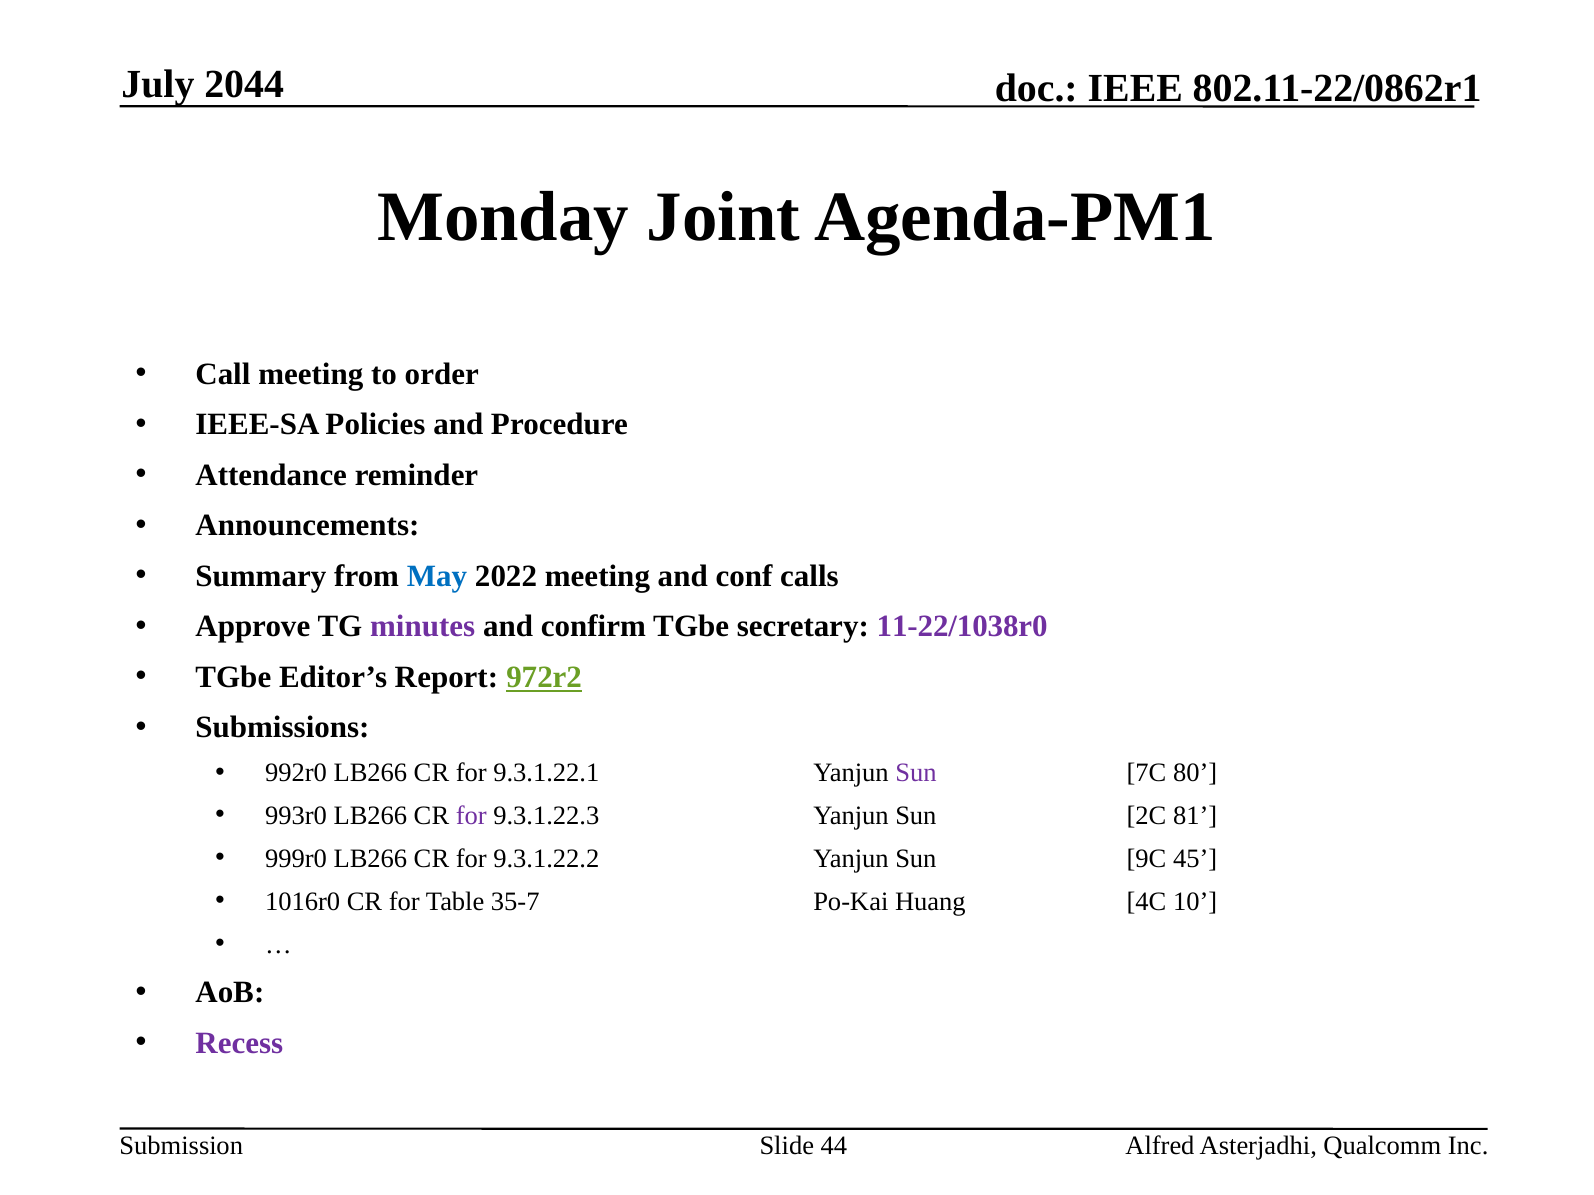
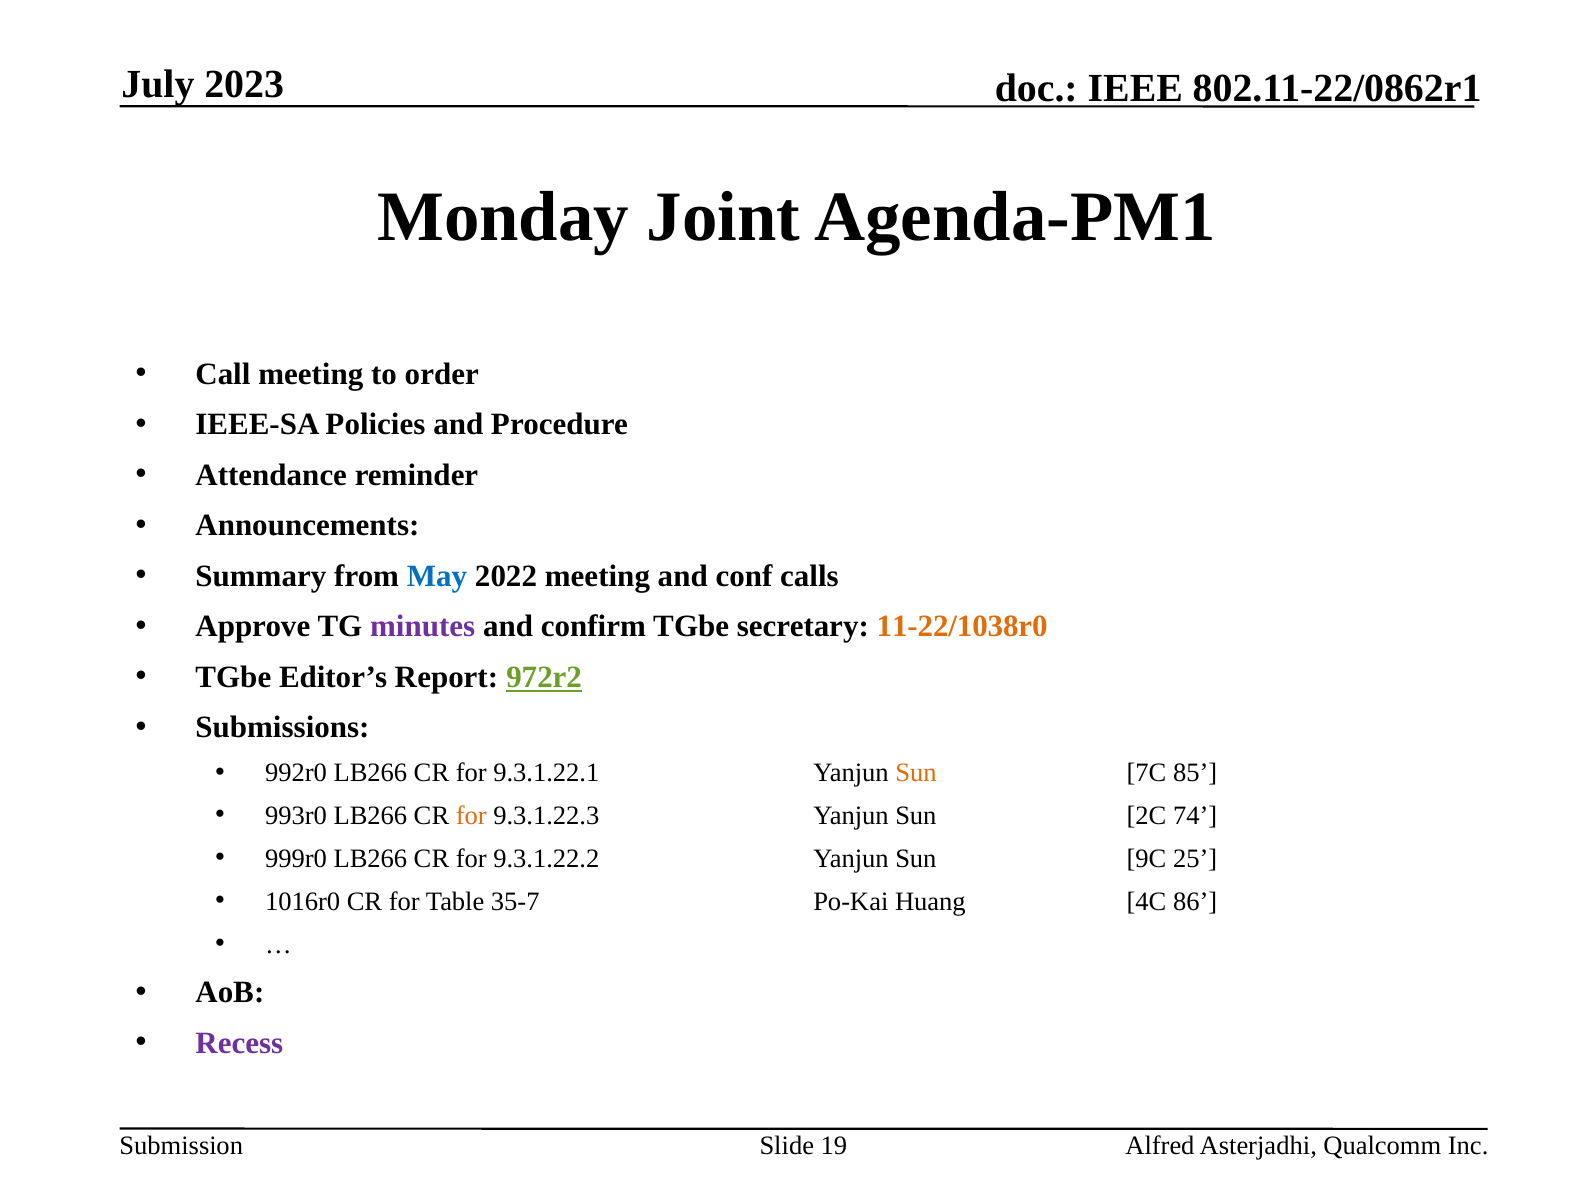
2044: 2044 -> 2023 (244, 84)
11-22/1038r0 colour: purple -> orange (962, 627)
Sun colour: purple -> orange (916, 773)
80: 80 -> 85 (1195, 773)
for colour: purple -> orange (471, 816)
81: 81 -> 74 (1195, 816)
45: 45 -> 25 (1195, 859)
10: 10 -> 86 (1195, 902)
44: 44 -> 19 (834, 1147)
